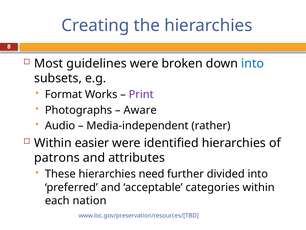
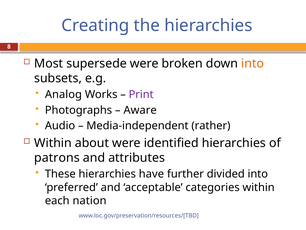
guidelines: guidelines -> supersede (97, 63)
into colour: blue -> orange (253, 63)
Format: Format -> Analog (63, 94)
easier: easier -> about (92, 143)
need: need -> have (151, 174)
